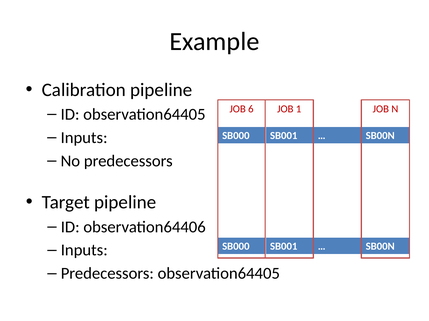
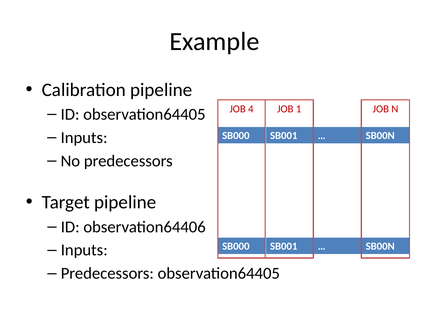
6: 6 -> 4 (251, 109)
